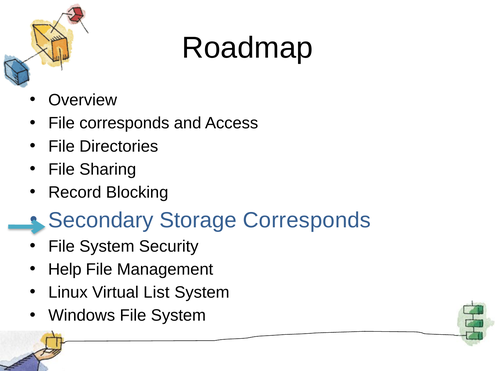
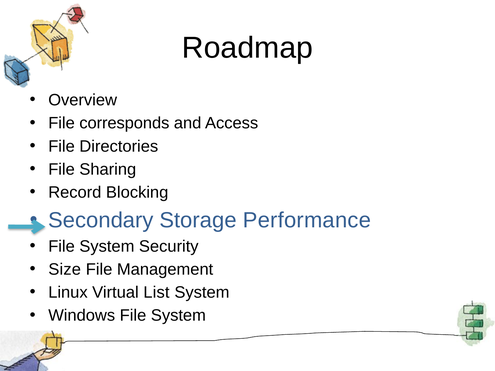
Storage Corresponds: Corresponds -> Performance (307, 220)
Help: Help -> Size (65, 270)
